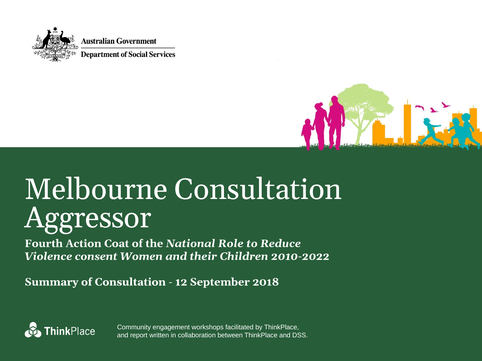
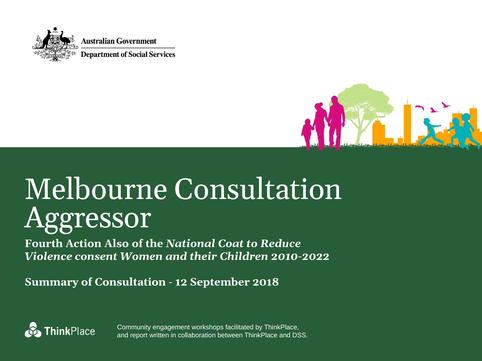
Coat: Coat -> Also (117, 244)
Role: Role -> Coat (231, 244)
